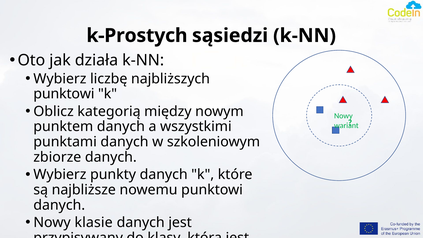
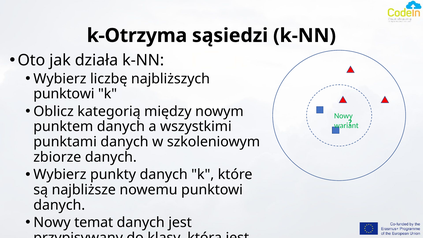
k-Prostych: k-Prostych -> k-Otrzyma (137, 36)
klasie: klasie -> temat (94, 222)
